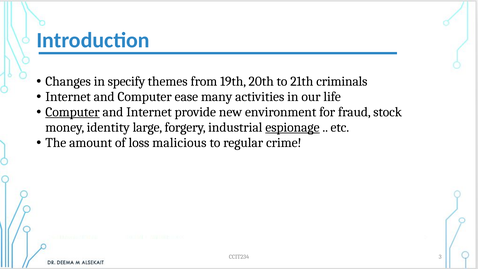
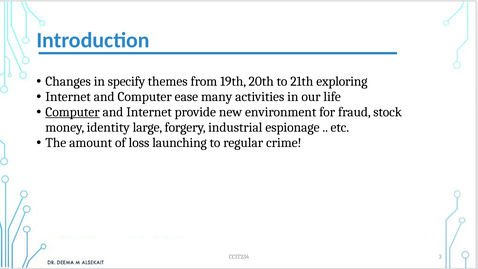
criminals: criminals -> exploring (342, 81)
espionage underline: present -> none (292, 127)
malicious: malicious -> launching (180, 143)
